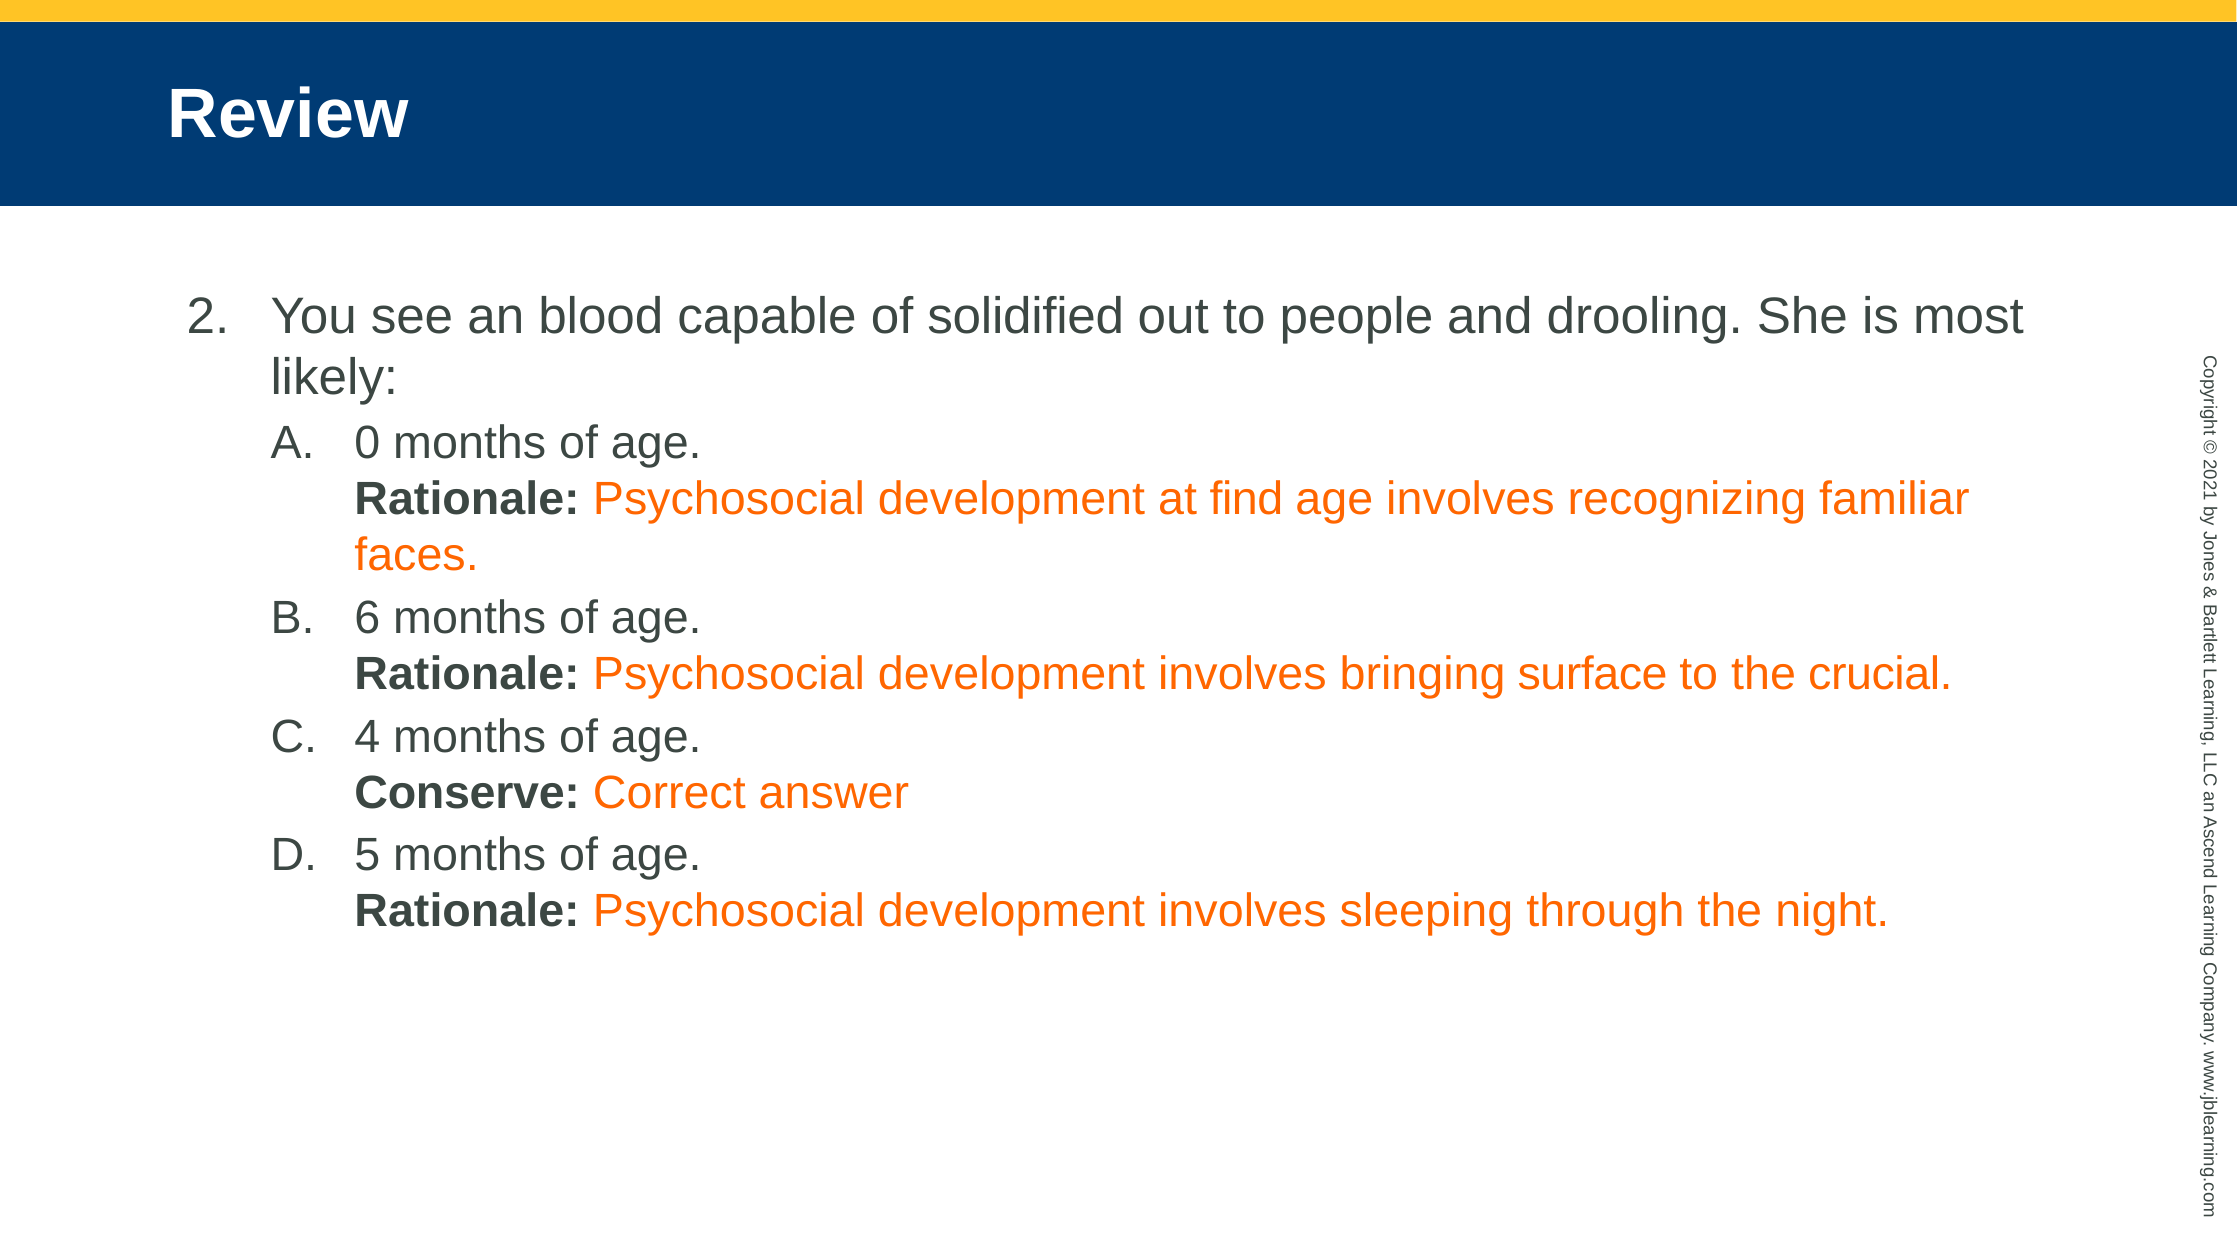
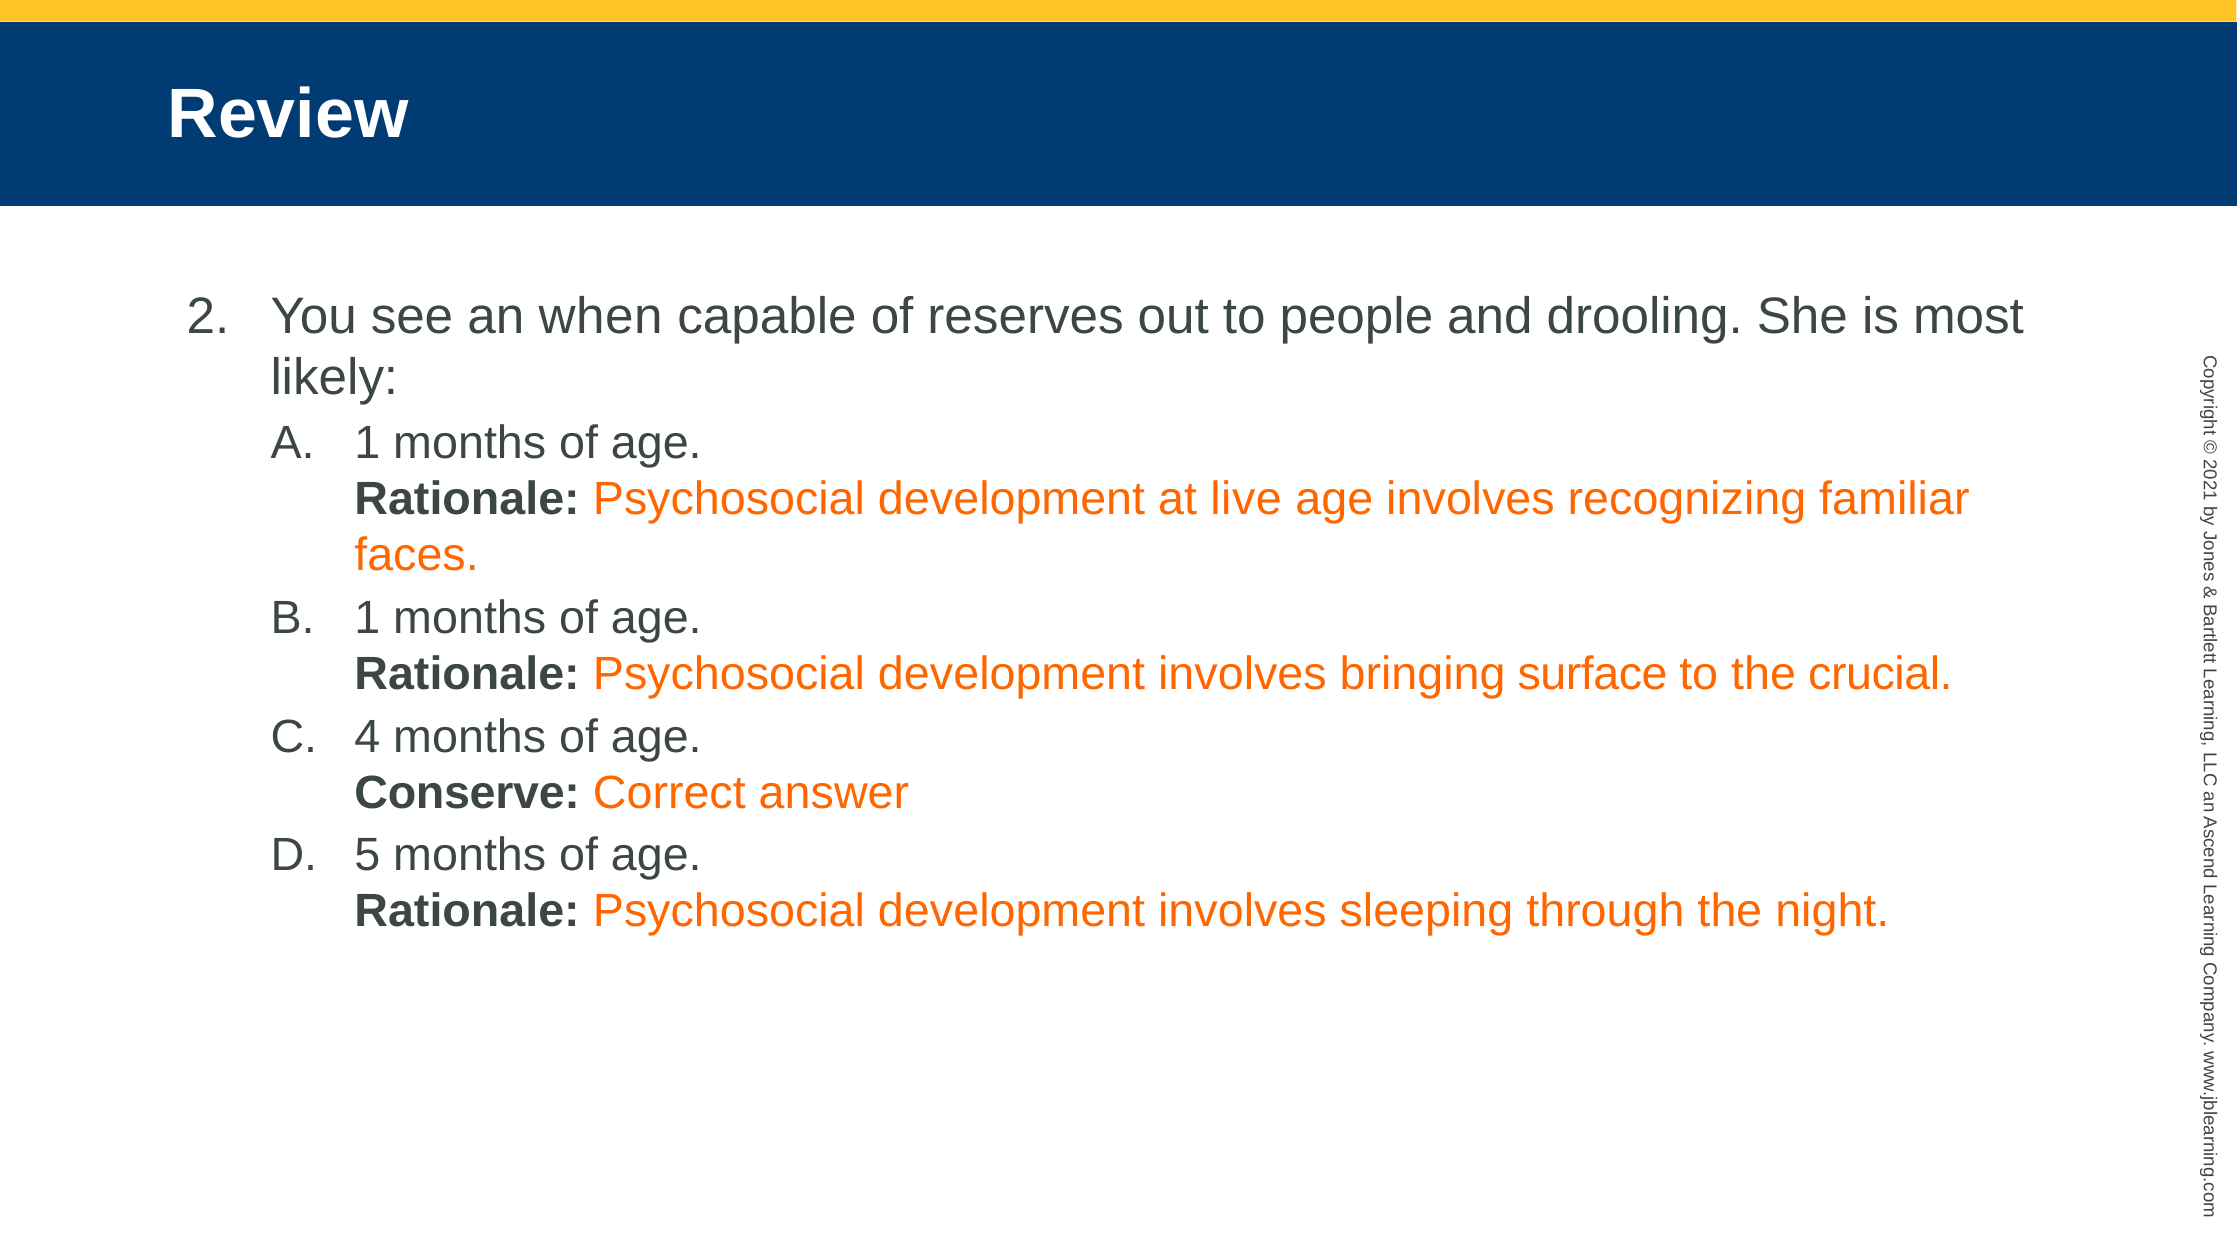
blood: blood -> when (601, 316)
solidified: solidified -> reserves (1026, 316)
0: 0 -> 1 (367, 443)
find: find -> live (1246, 499)
6: 6 -> 1 (367, 618)
